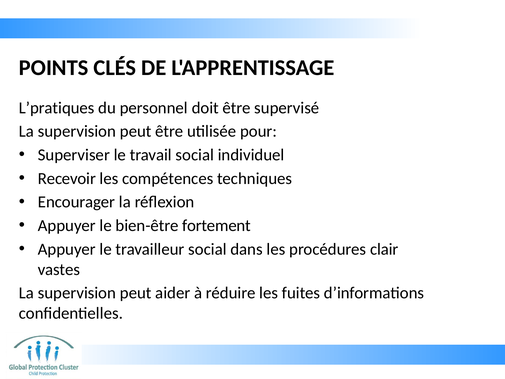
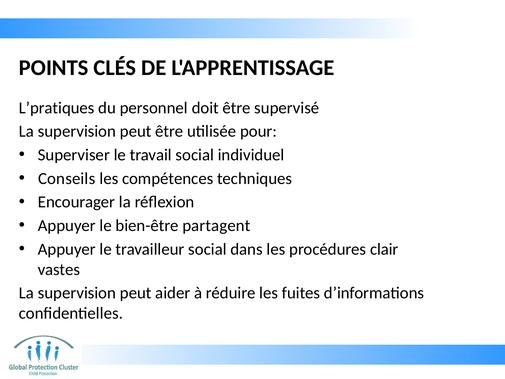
Recevoir: Recevoir -> Conseils (67, 178)
fortement: fortement -> partagent (216, 226)
